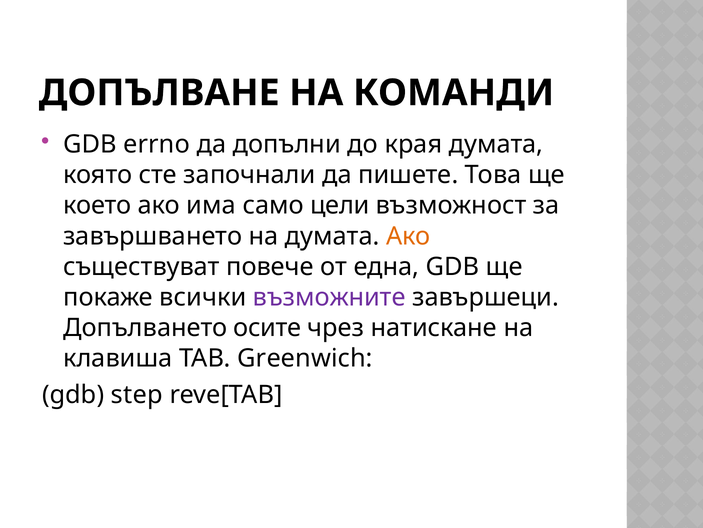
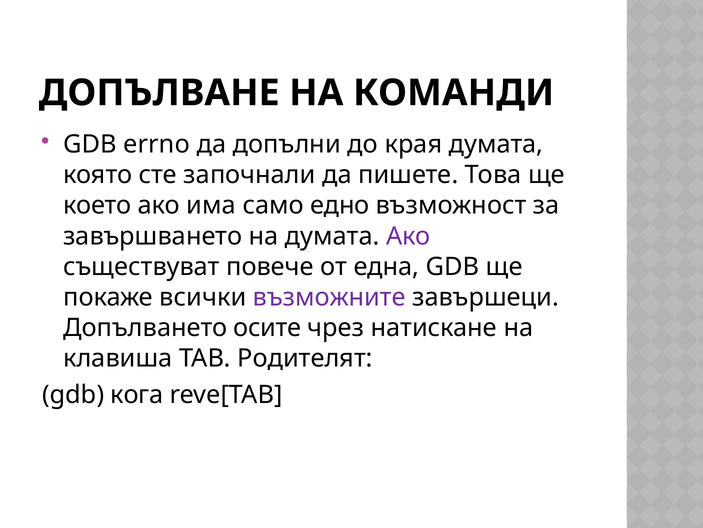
цели: цели -> едно (340, 205)
Ако colour: orange -> purple (408, 236)
Greenwich: Greenwich -> Родителят (305, 358)
step: step -> кога (137, 394)
